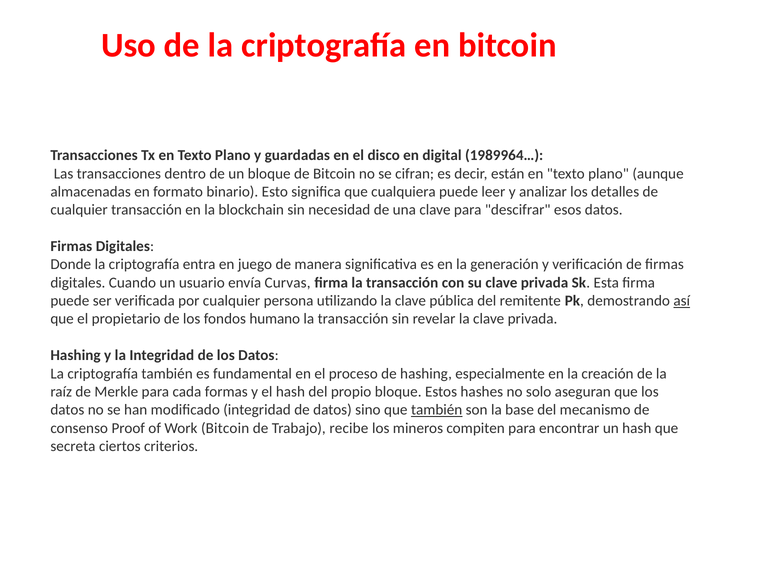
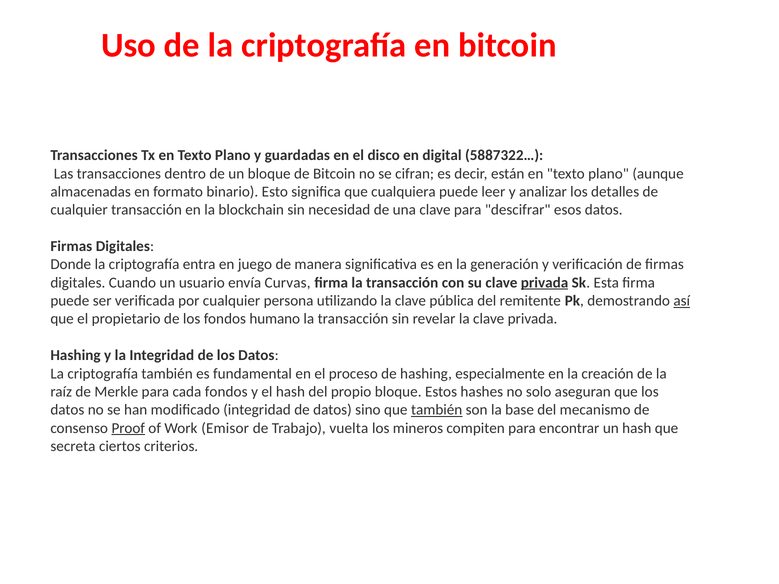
1989964…: 1989964… -> 5887322… (504, 155)
privada underline: none -> present (545, 283)
cada formas: formas -> fondos (226, 392)
Proof underline: none -> present (128, 428)
Work Bitcoin: Bitcoin -> Emisor (225, 428)
recibe: recibe -> vuelta (349, 428)
